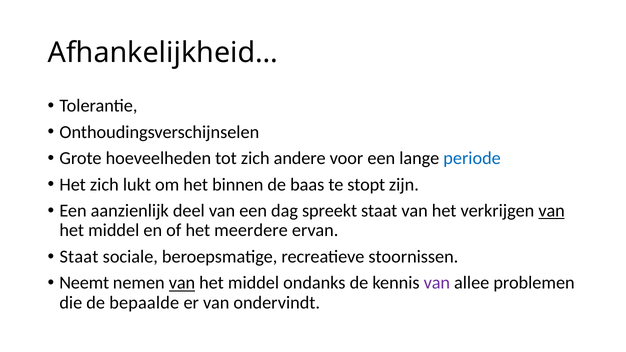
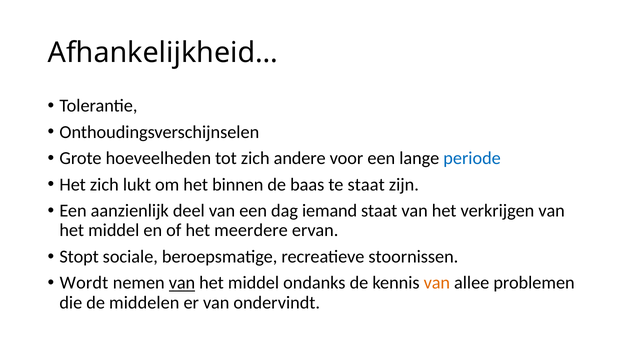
te stopt: stopt -> staat (366, 185)
spreekt: spreekt -> iemand (330, 211)
van underline: present -> none (552, 211)
Staat: Staat -> Stopt (79, 257)
Neemt: Neemt -> Wordt (84, 283)
van colour: purple -> orange (437, 283)
bepaalde: bepaalde -> middelen (144, 303)
